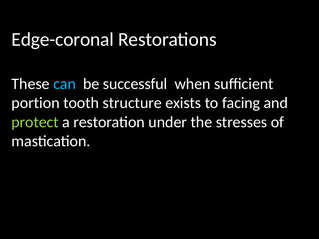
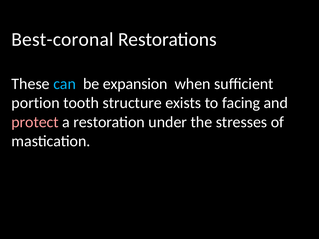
Edge-coronal: Edge-coronal -> Best-coronal (62, 40)
successful: successful -> expansion (135, 84)
protect colour: light green -> pink (35, 122)
